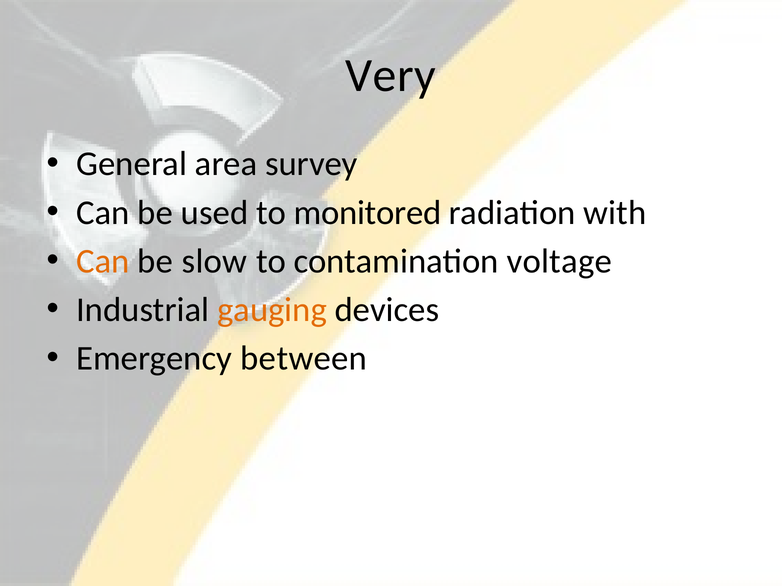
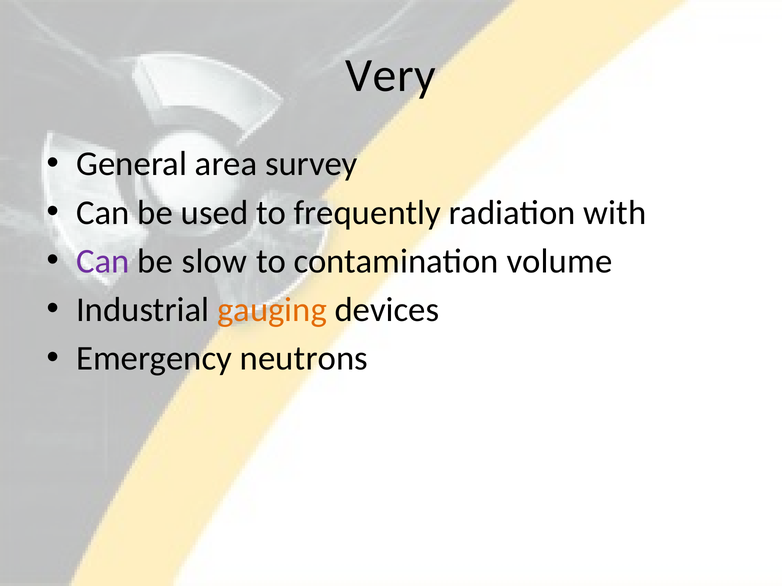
monitored: monitored -> frequently (367, 213)
Can colour: orange -> purple (103, 261)
voltage: voltage -> volume (559, 261)
between: between -> neutrons (304, 359)
